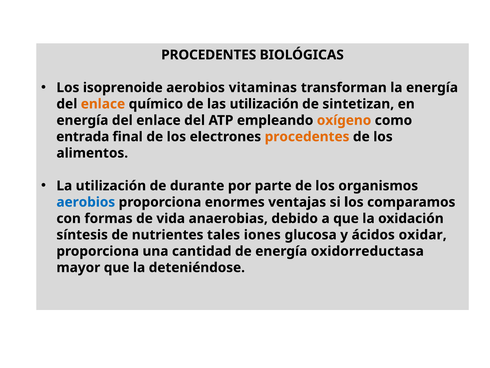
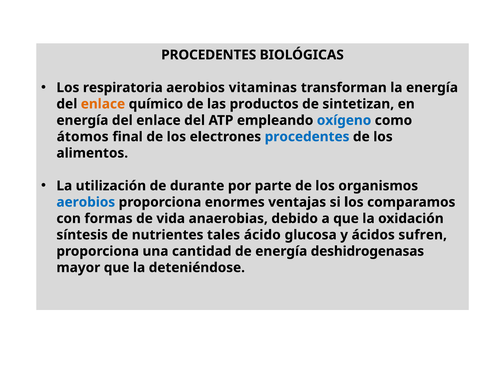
isoprenoide: isoprenoide -> respiratoria (123, 88)
las utilización: utilización -> productos (264, 104)
oxígeno colour: orange -> blue (344, 120)
entrada: entrada -> átomos (83, 137)
procedentes colour: orange -> blue (307, 137)
iones: iones -> ácido (262, 235)
oxidar: oxidar -> sufren (423, 235)
oxidorreductasa: oxidorreductasa -> deshidrogenasas (367, 251)
